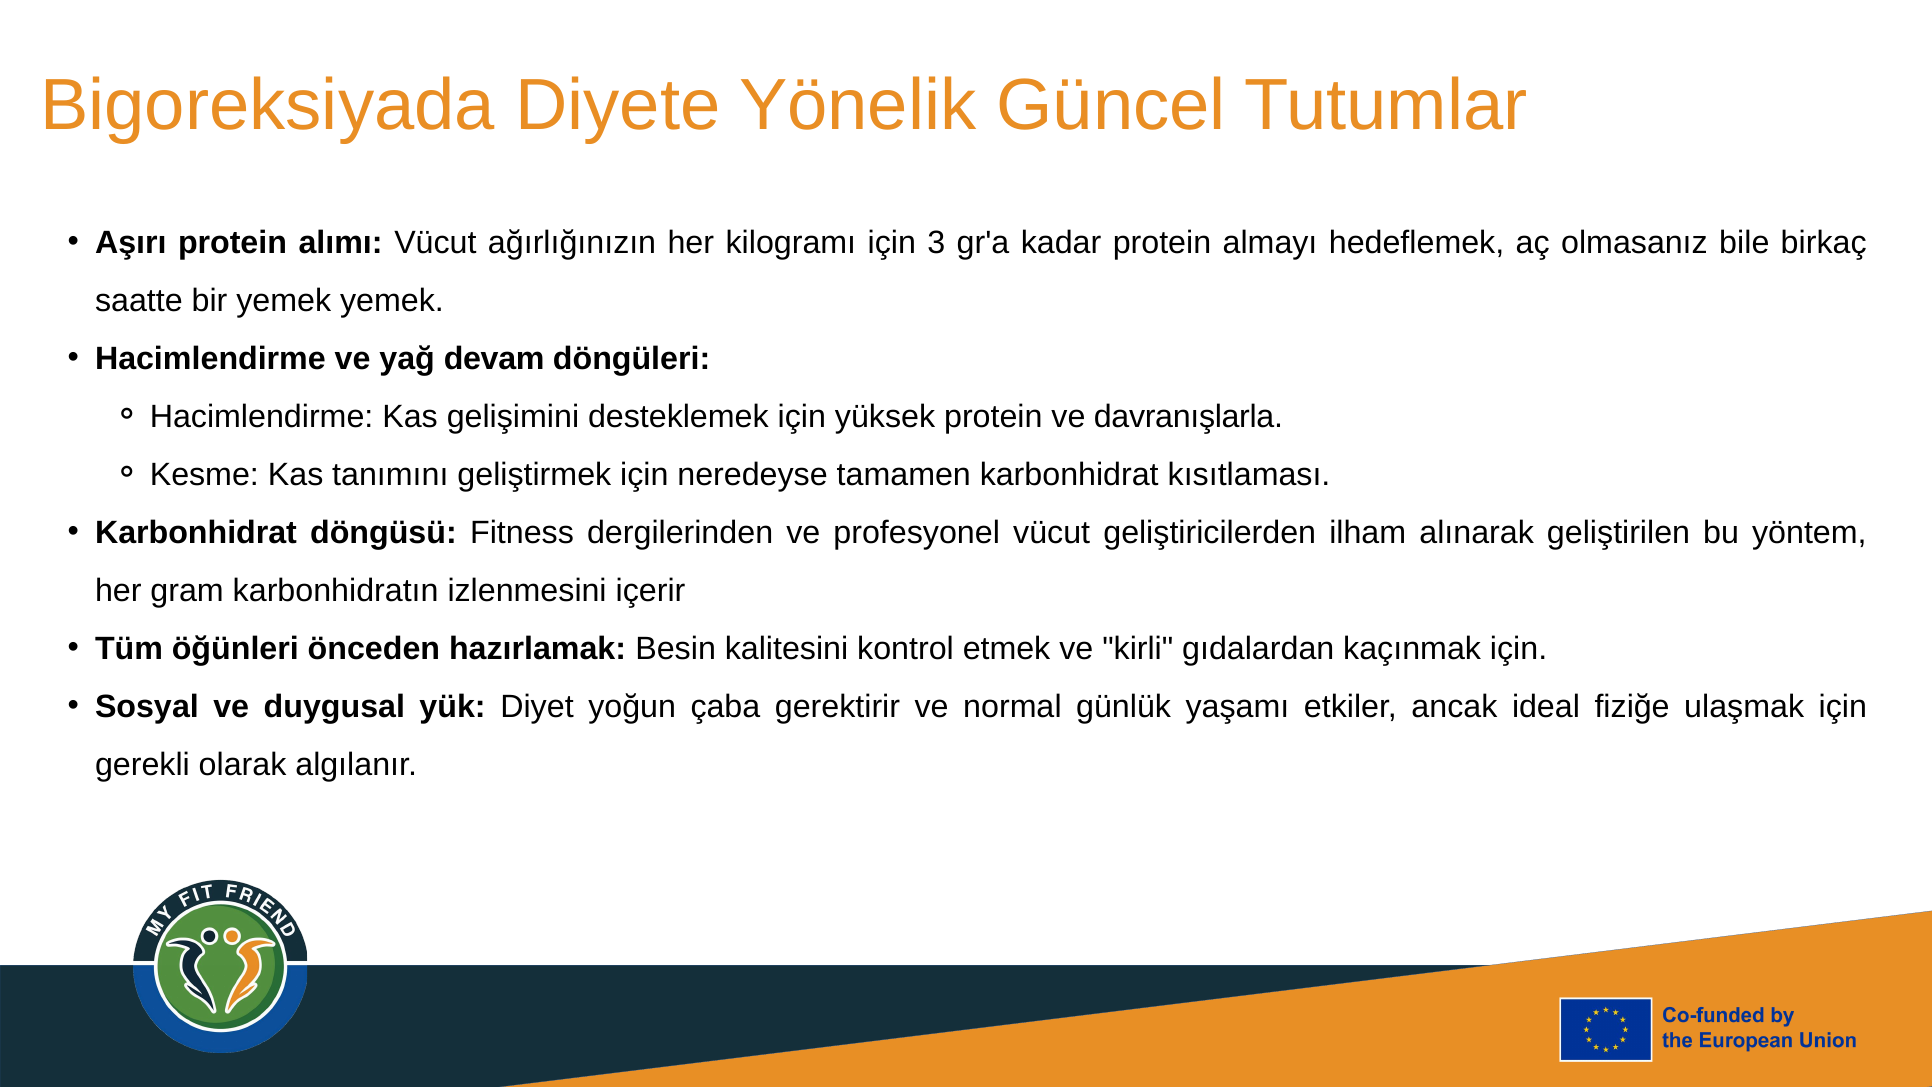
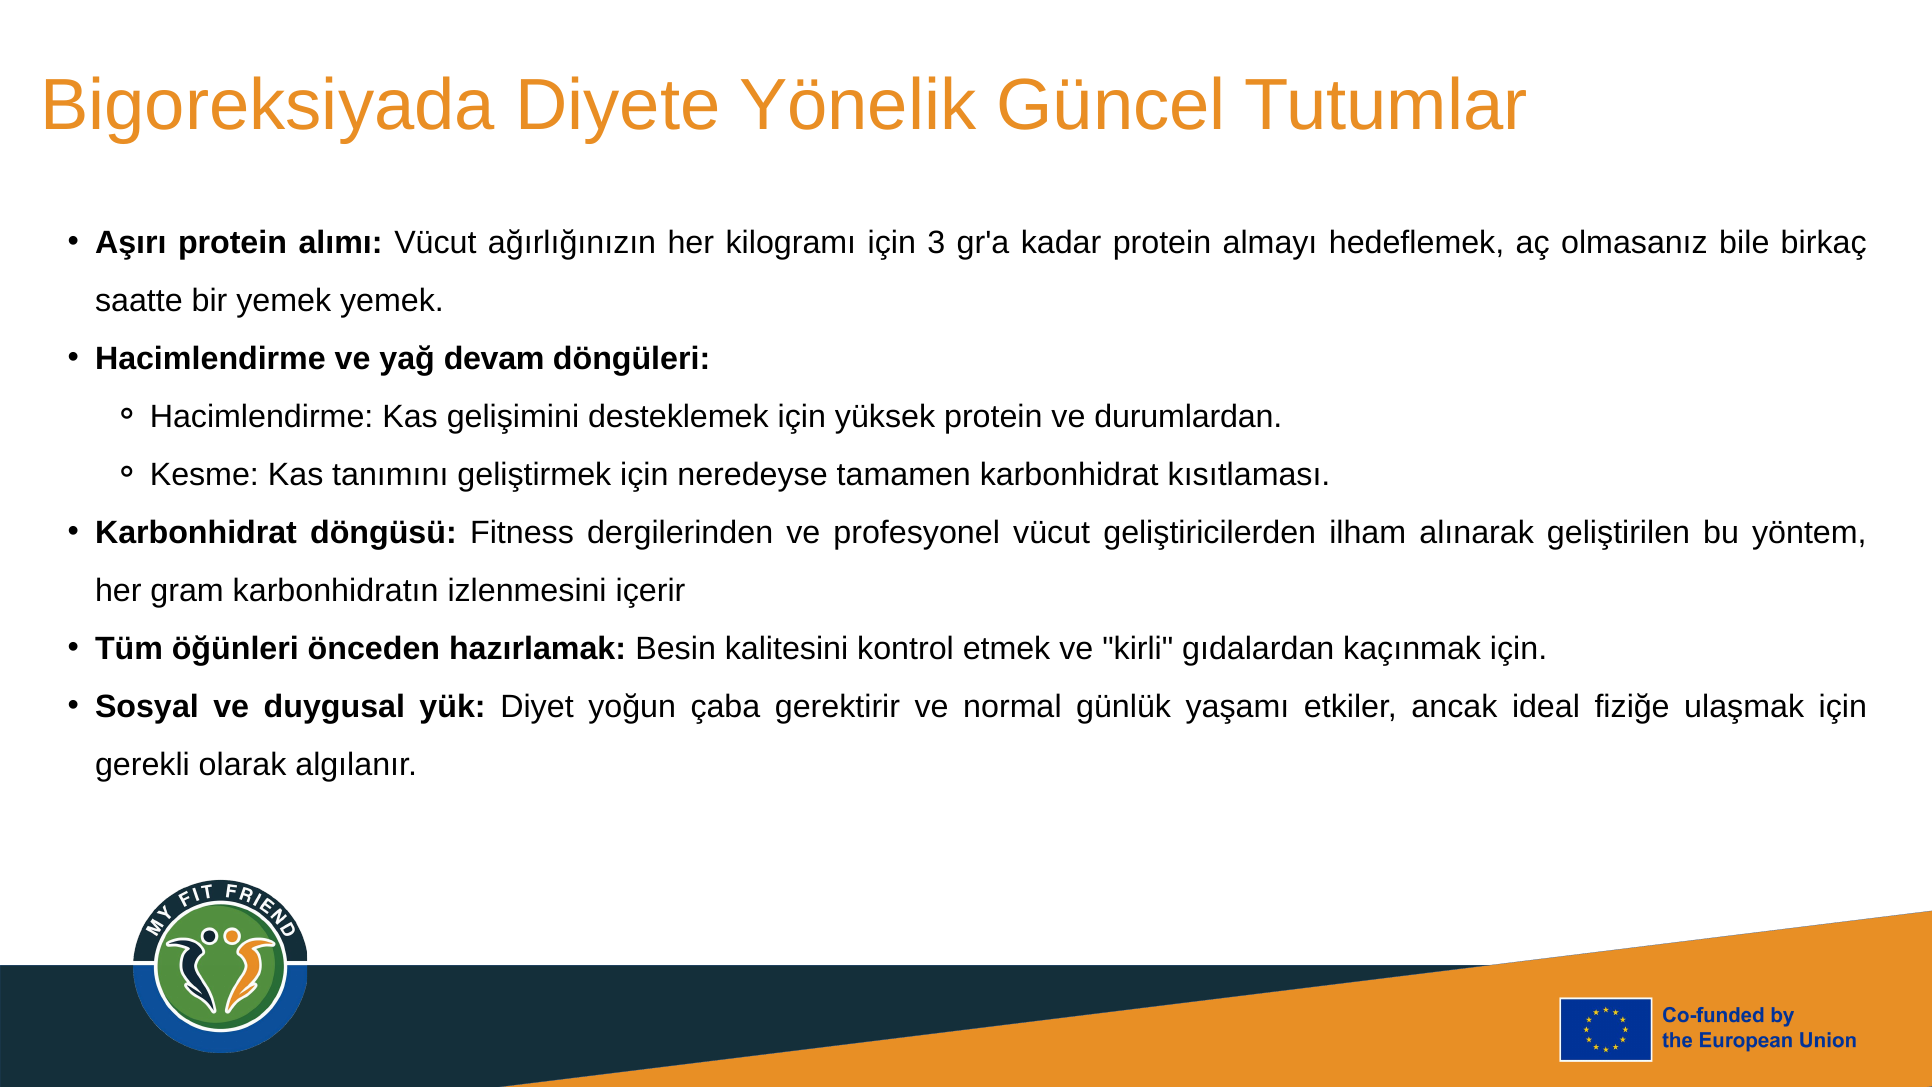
davranışlarla: davranışlarla -> durumlardan (1188, 417)
